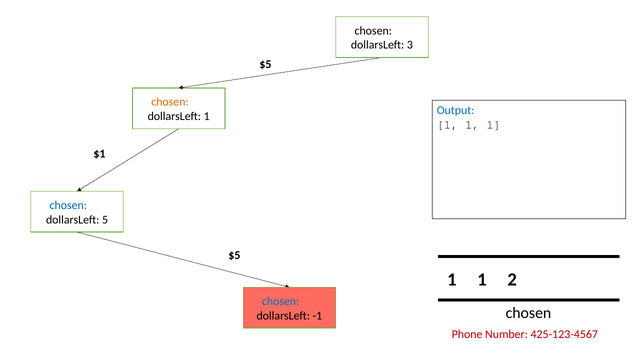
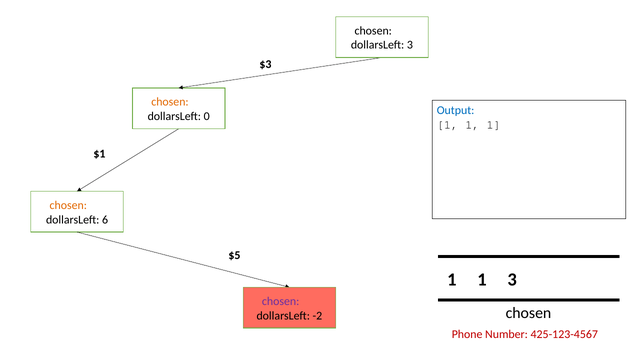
$5: $5 -> $3 (265, 65)
dollarsLeft 1: 1 -> 0 (207, 116)
chosen colour: blue -> orange (68, 205)
5: 5 -> 6 (105, 220)
1 2: 2 -> 3 (512, 280)
chosen colour: blue -> purple (281, 301)
-1: -1 -> -2 (317, 316)
